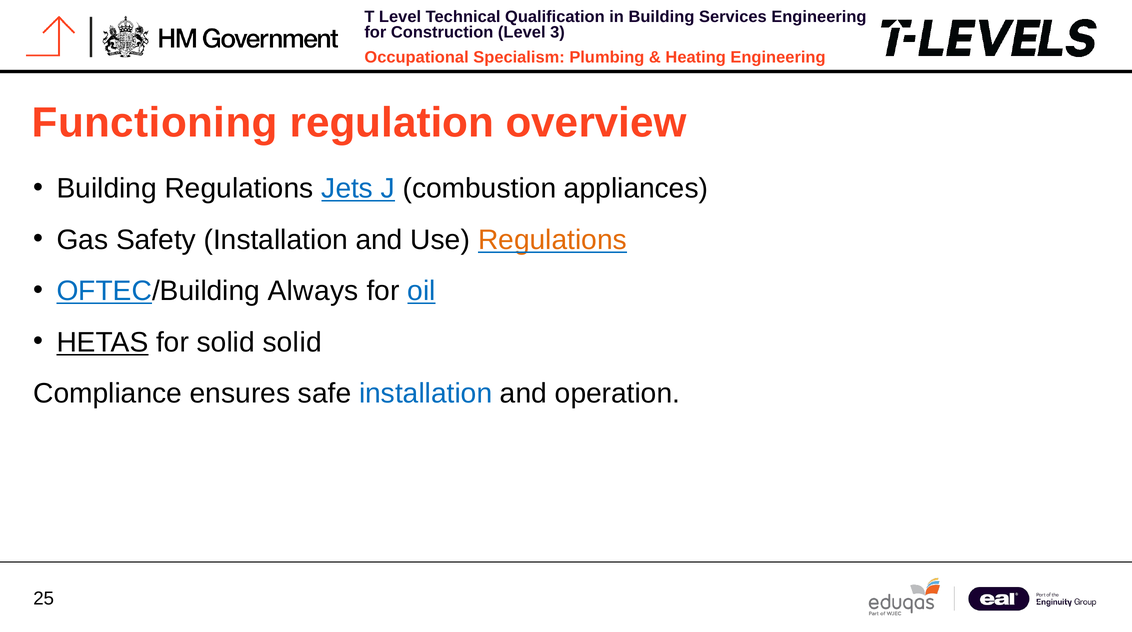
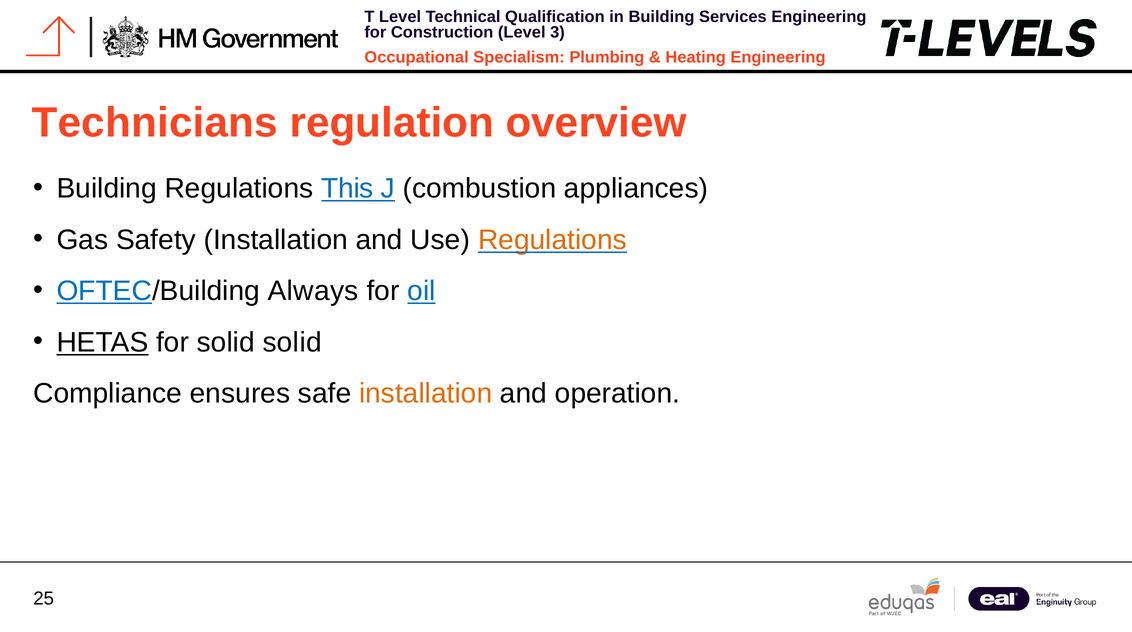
Functioning: Functioning -> Technicians (155, 123)
Jets: Jets -> This (347, 189)
installation colour: blue -> orange (426, 394)
